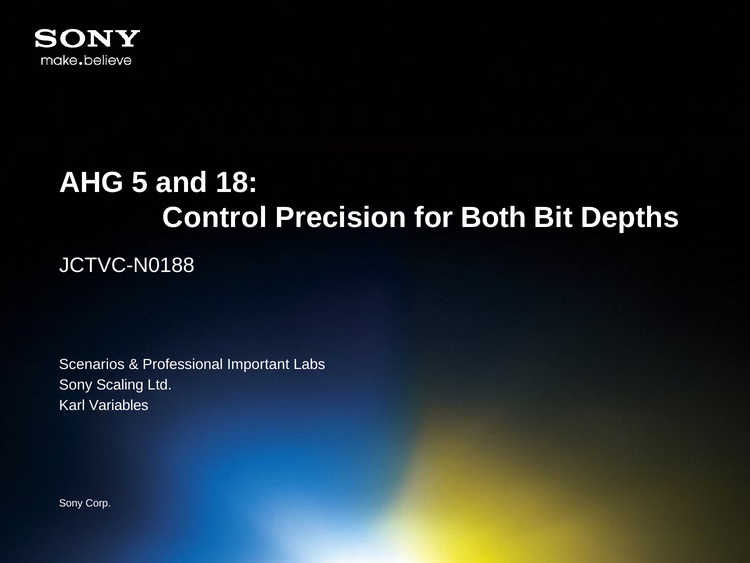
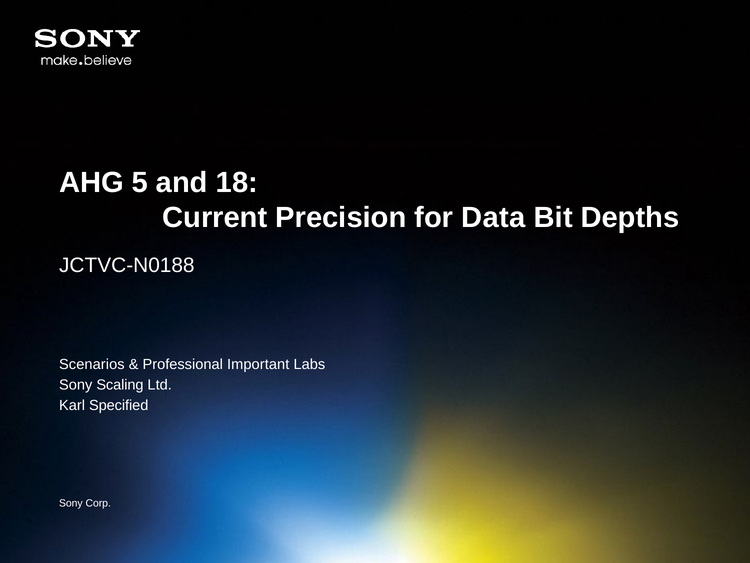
Control: Control -> Current (215, 218)
Both: Both -> Data (493, 218)
Variables: Variables -> Specified (119, 405)
